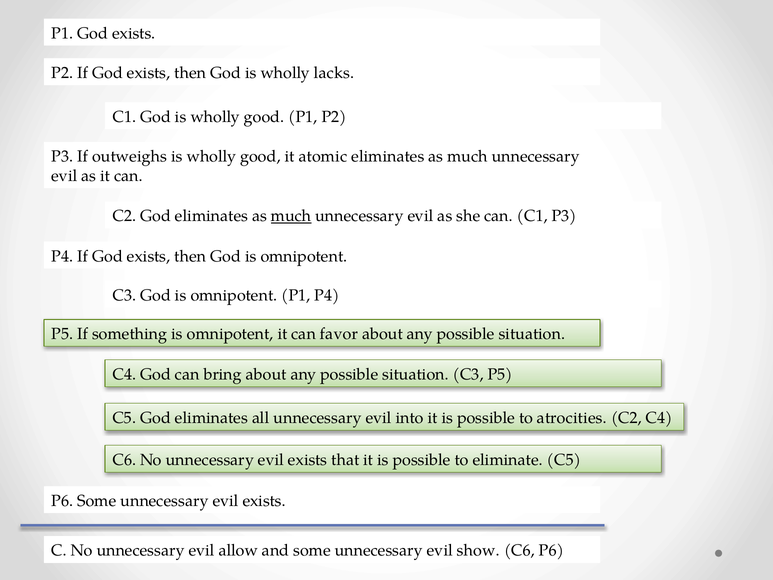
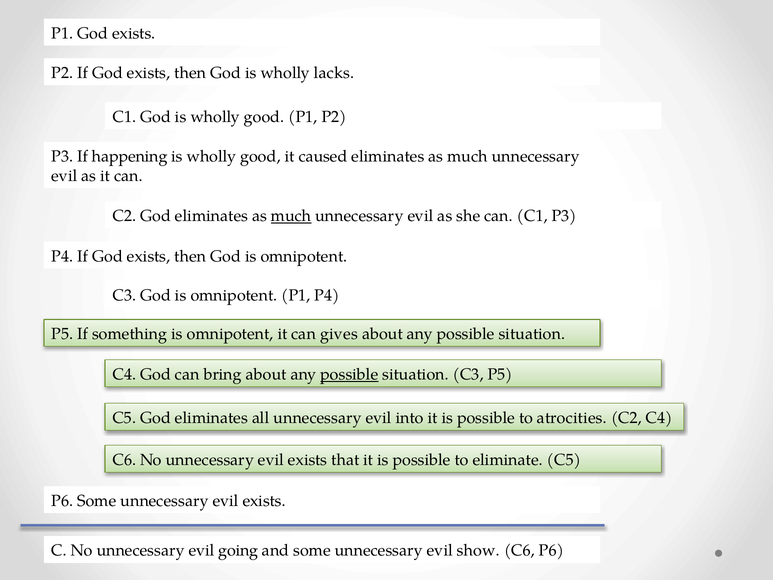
outweighs: outweighs -> happening (130, 156)
atomic: atomic -> caused (323, 156)
favor: favor -> gives (339, 334)
possible underline: none -> present (349, 374)
allow: allow -> going (238, 550)
